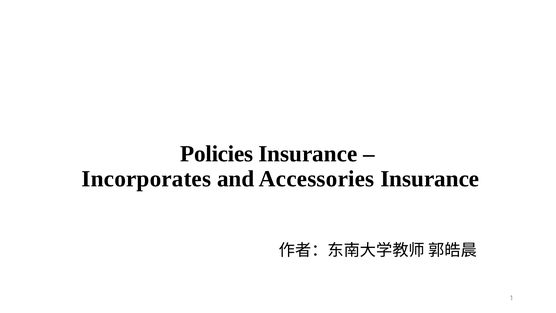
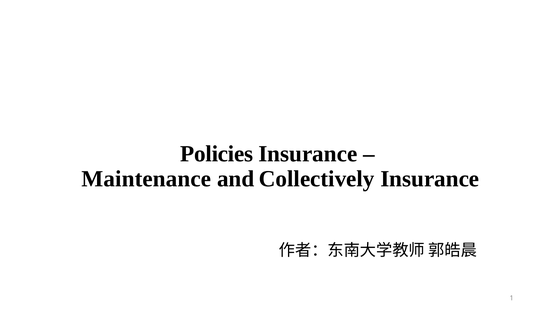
Incorporates: Incorporates -> Maintenance (146, 179)
Accessories: Accessories -> Collectively (317, 179)
